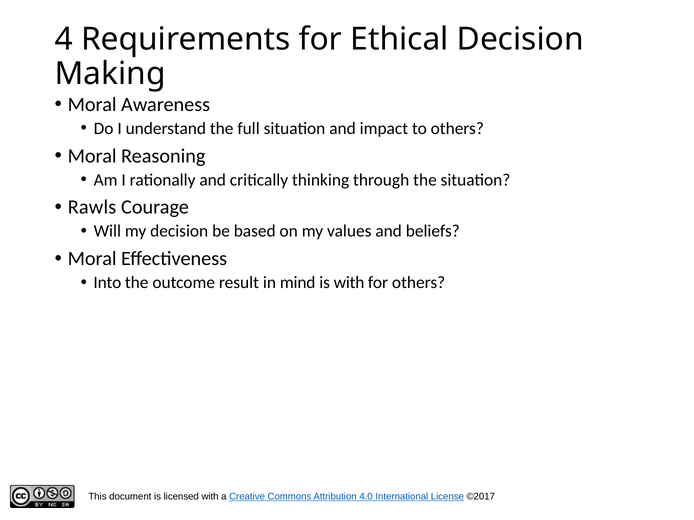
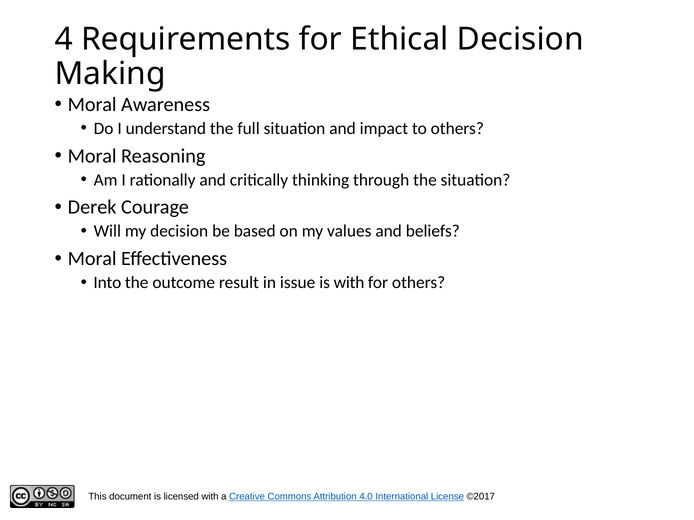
Rawls: Rawls -> Derek (92, 208)
mind: mind -> issue (298, 283)
